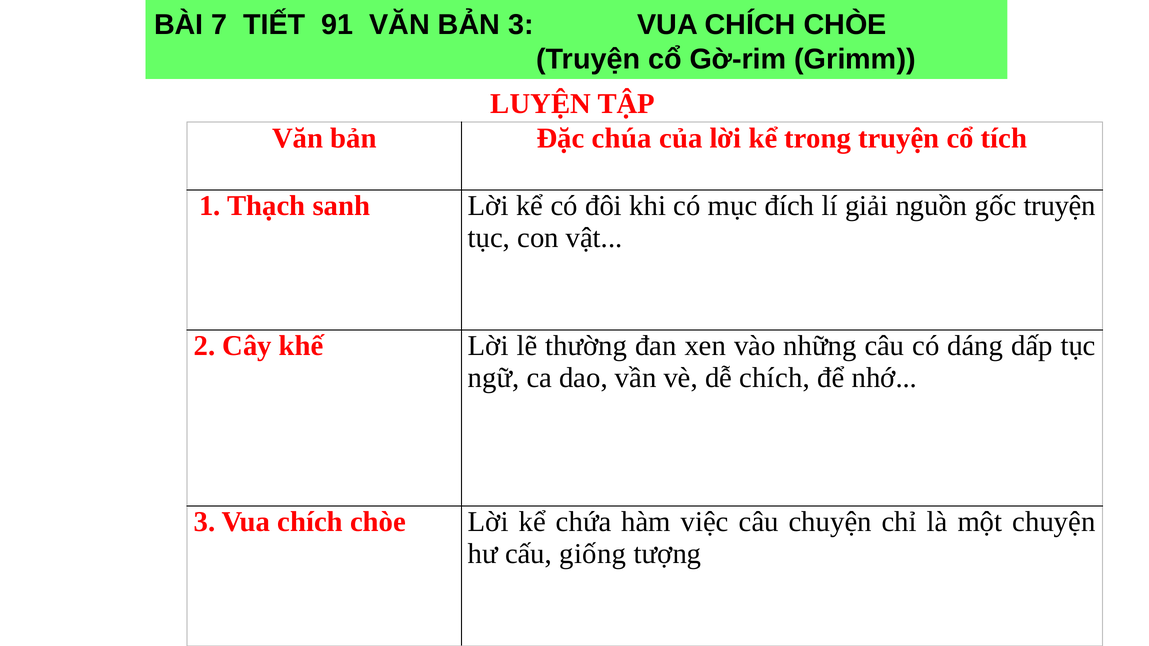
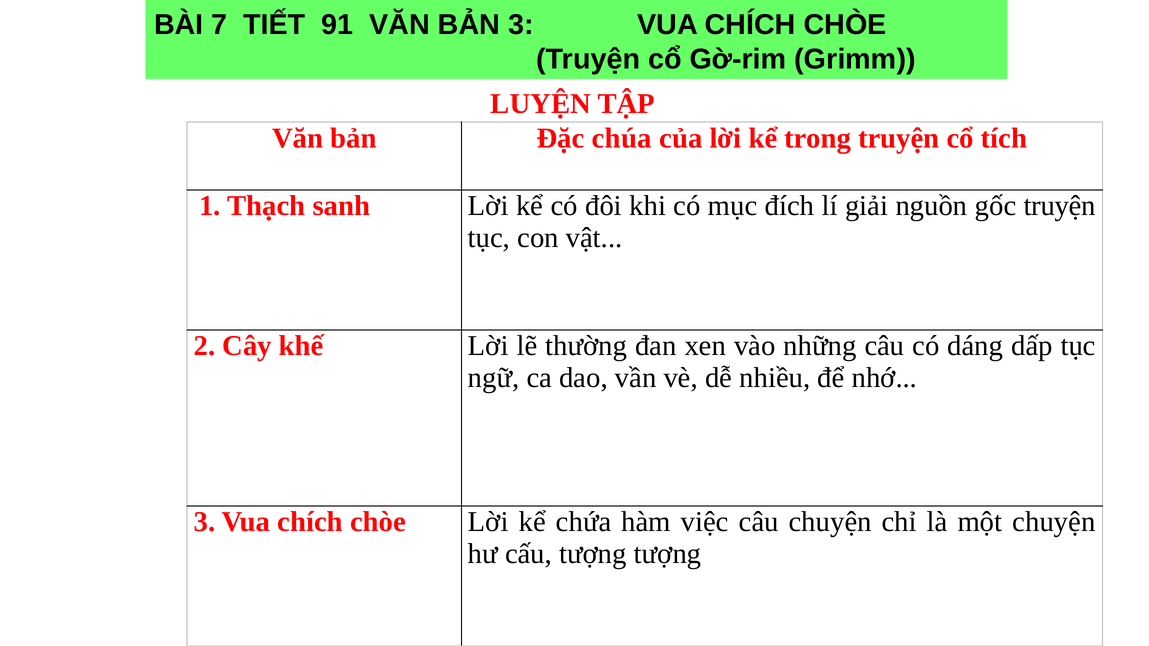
dễ chích: chích -> nhiều (775, 378)
cấu giống: giống -> tượng (593, 554)
